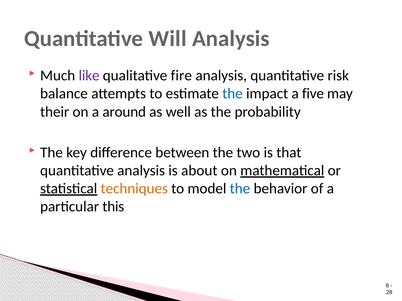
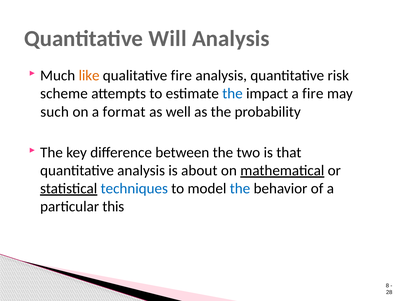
like colour: purple -> orange (89, 76)
balance: balance -> scheme (64, 94)
a five: five -> fire (313, 94)
their: their -> such (55, 112)
around: around -> format (124, 112)
techniques colour: orange -> blue (134, 189)
